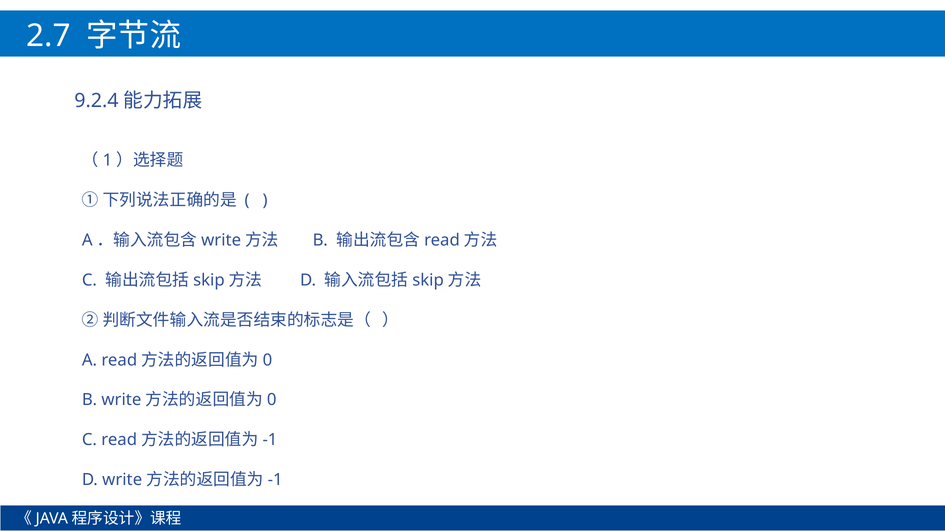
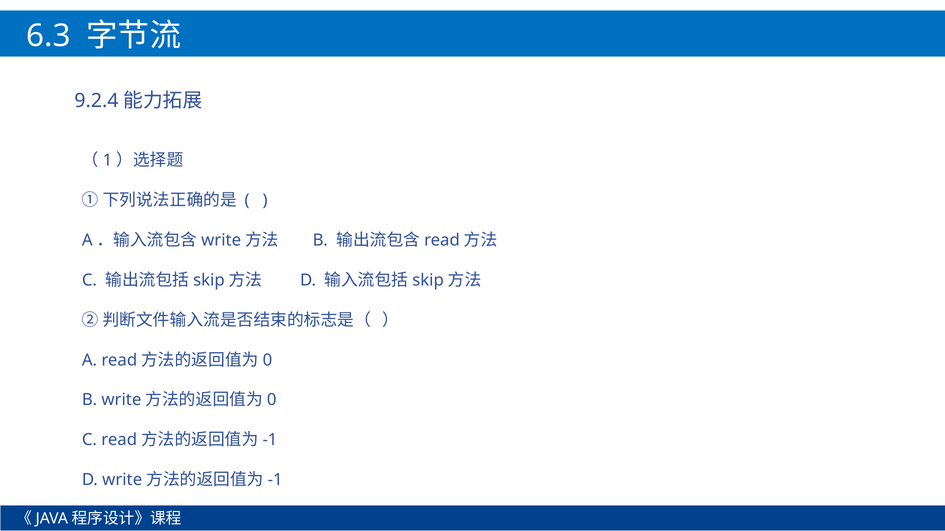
2.7: 2.7 -> 6.3 (48, 36)
